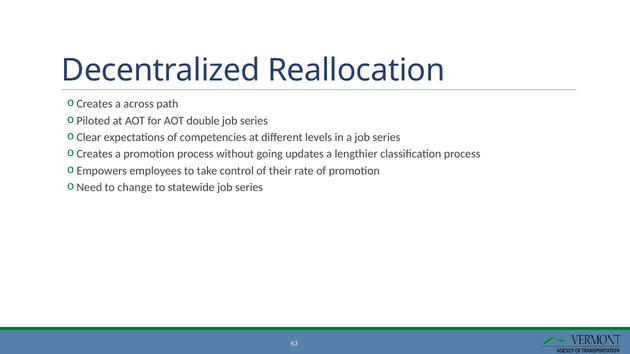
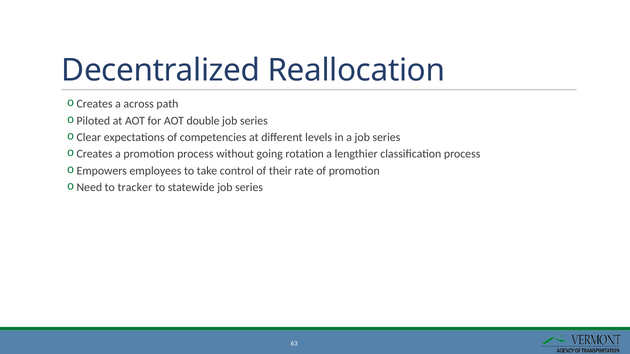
updates: updates -> rotation (305, 154)
change: change -> tracker (135, 188)
